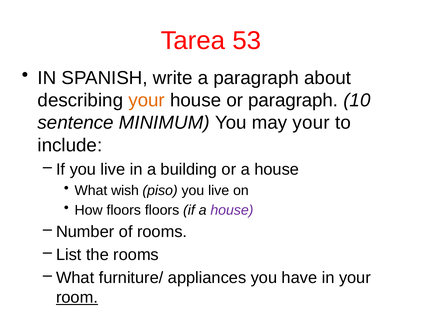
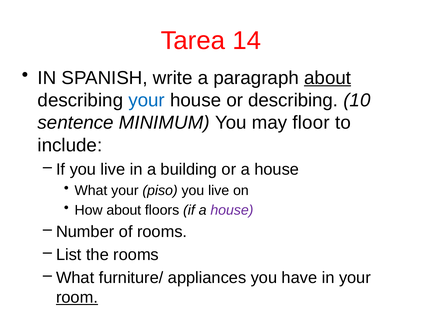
53: 53 -> 14 (247, 41)
about underline: none -> present (328, 78)
your colour: orange -> blue (147, 100)
or paragraph: paragraph -> describing (293, 100)
may your: your -> floor (311, 123)
What wish: wish -> your (125, 191)
How floors: floors -> about (124, 210)
